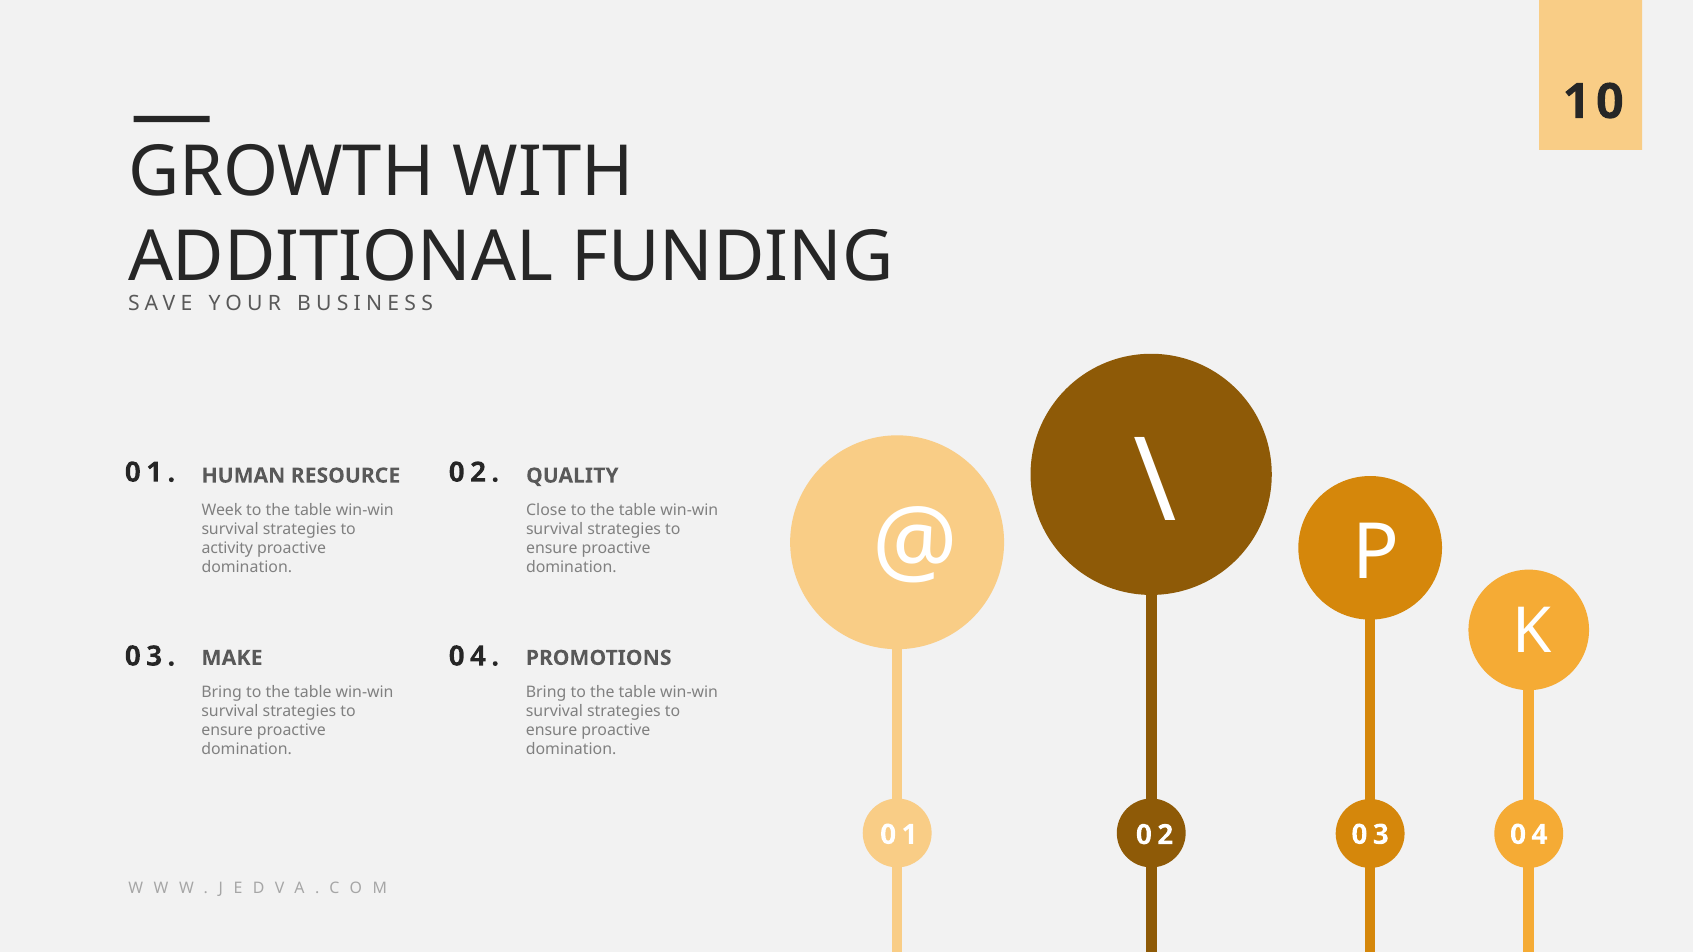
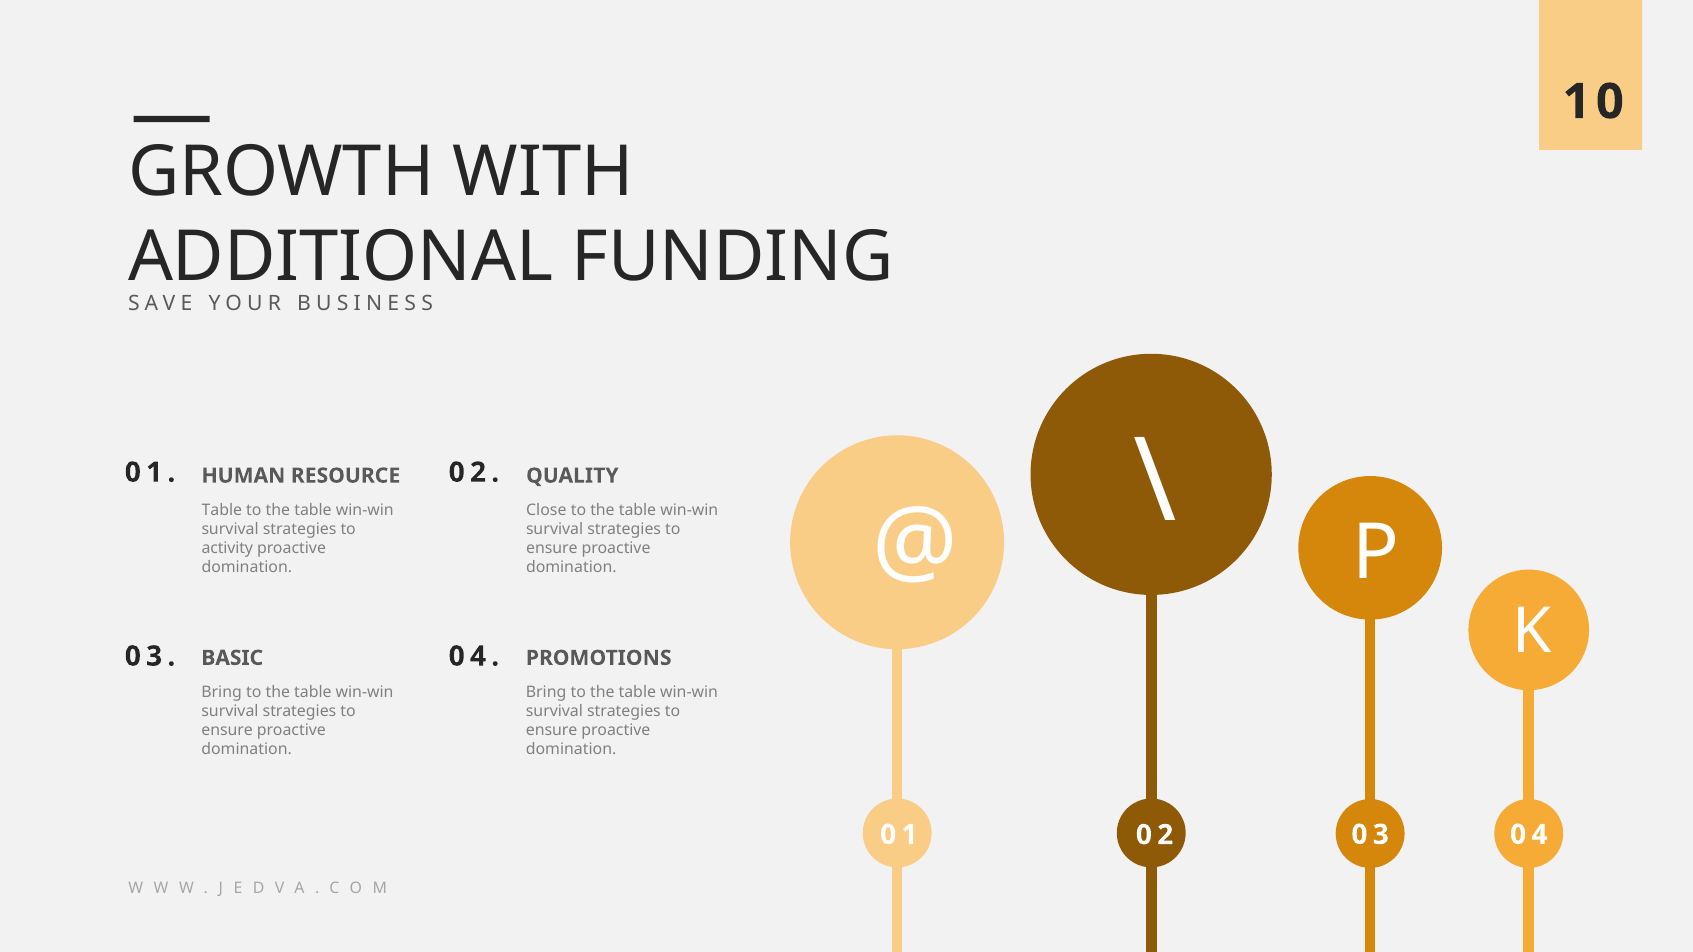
Week: Week -> Table (222, 510)
MAKE: MAKE -> BASIC (232, 658)
